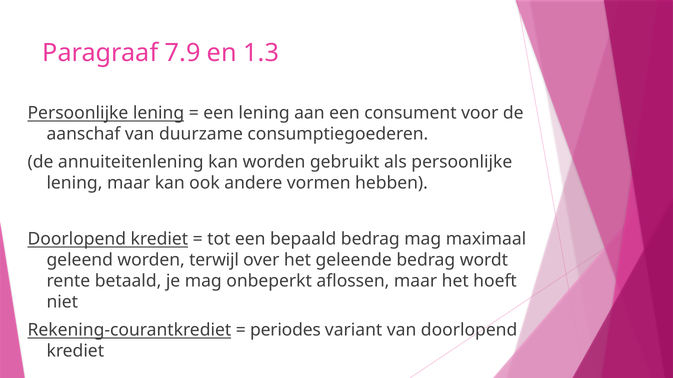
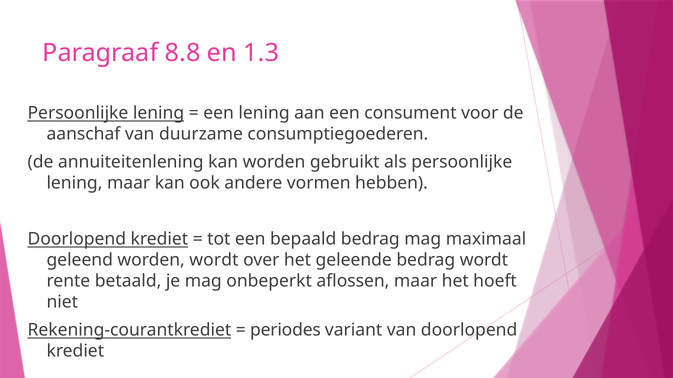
7.9: 7.9 -> 8.8 (183, 53)
worden terwijl: terwijl -> wordt (214, 260)
